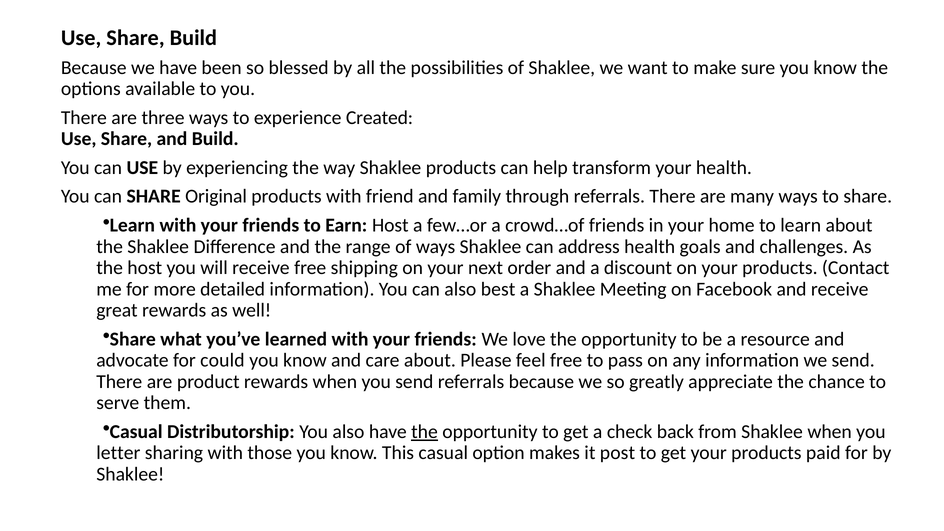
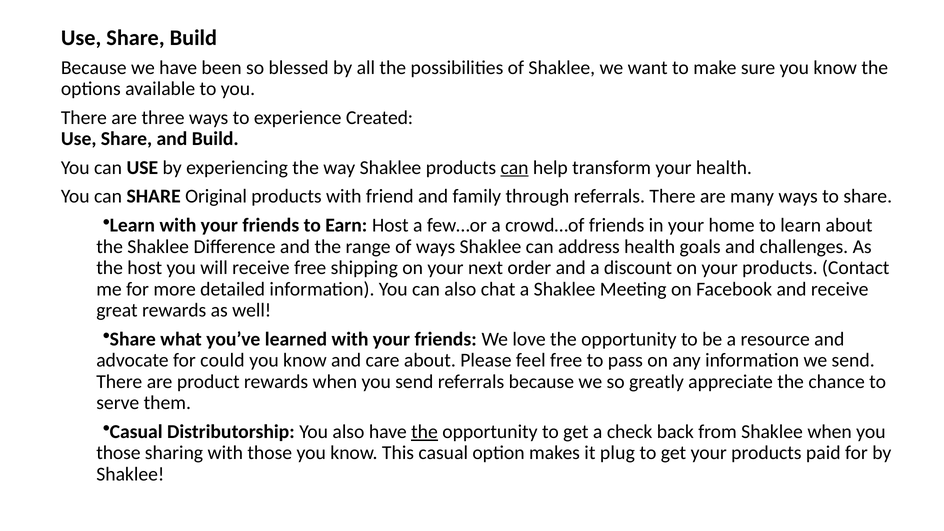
can underline: none -> present (515, 168)
best: best -> chat (498, 289)
letter: letter -> those (118, 453)
post: post -> plug (617, 453)
